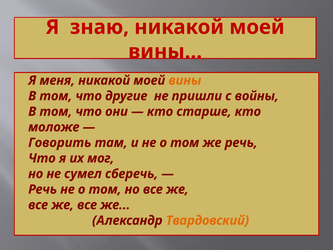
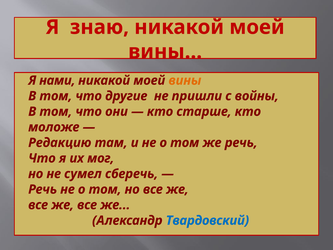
меня: меня -> нами (57, 80)
Говорить: Говорить -> Редакцию (60, 143)
Твардовский colour: orange -> blue (207, 220)
